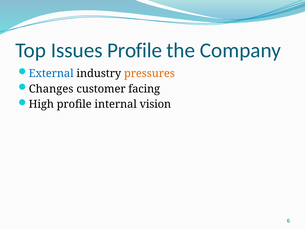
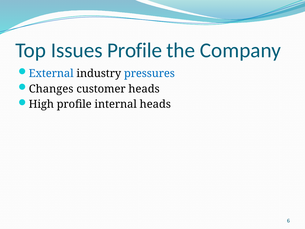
pressures colour: orange -> blue (149, 73)
customer facing: facing -> heads (144, 89)
internal vision: vision -> heads (155, 104)
